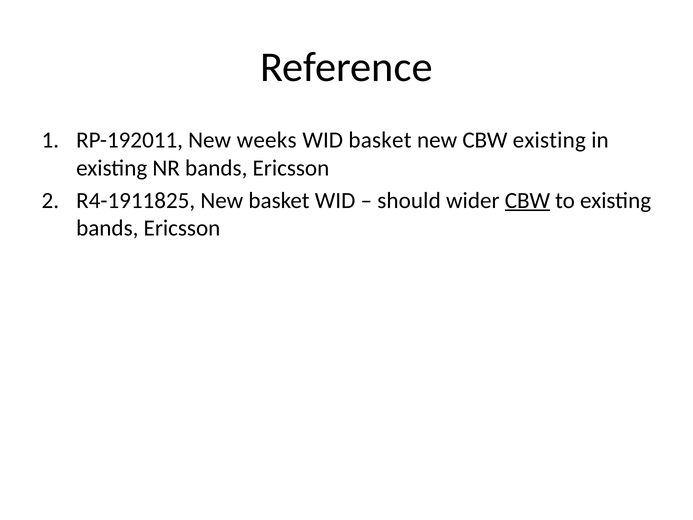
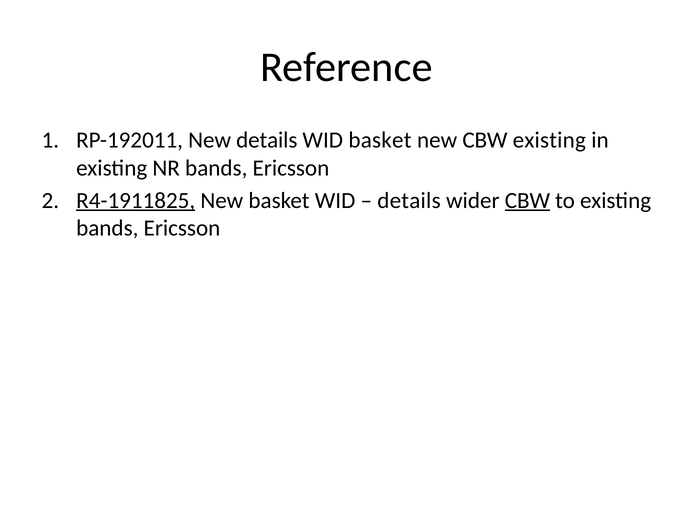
New weeks: weeks -> details (267, 140)
R4-1911825 underline: none -> present (136, 200)
should: should -> details (409, 200)
